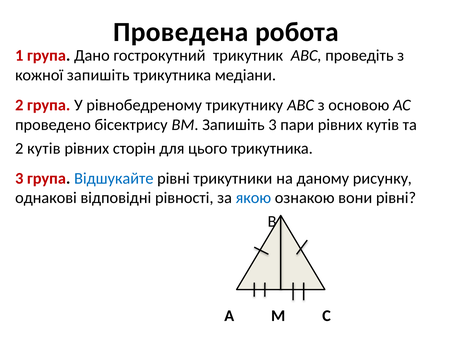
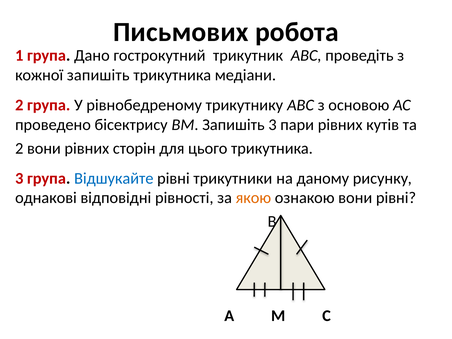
Проведена: Проведена -> Письмових (181, 32)
2 кутів: кутів -> вони (44, 148)
якою colour: blue -> orange (253, 198)
